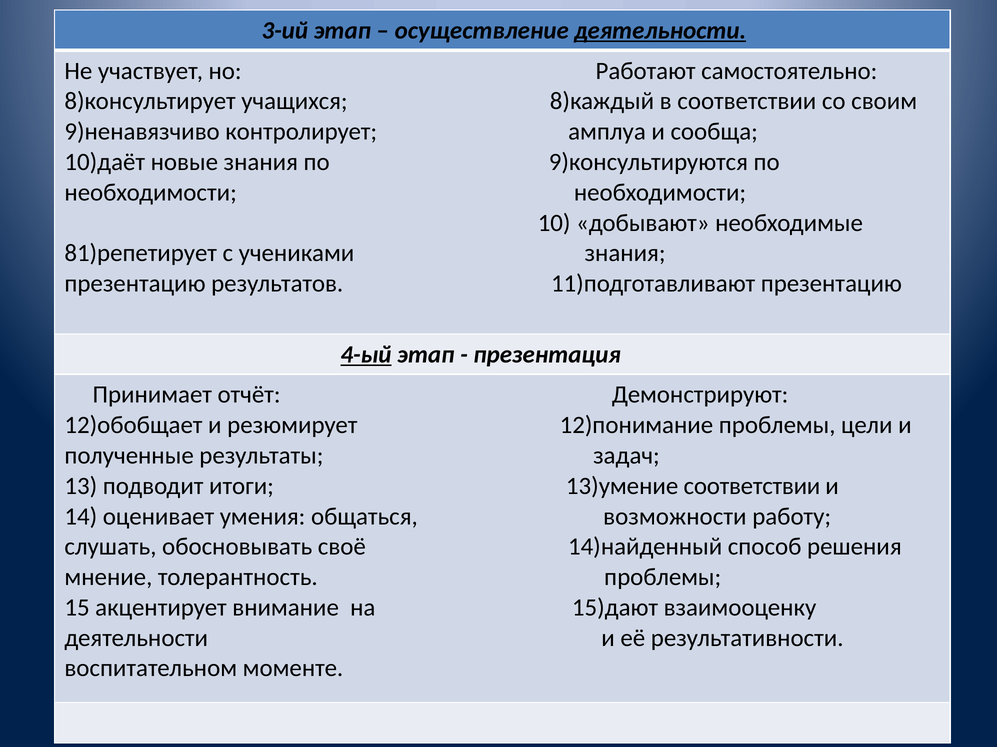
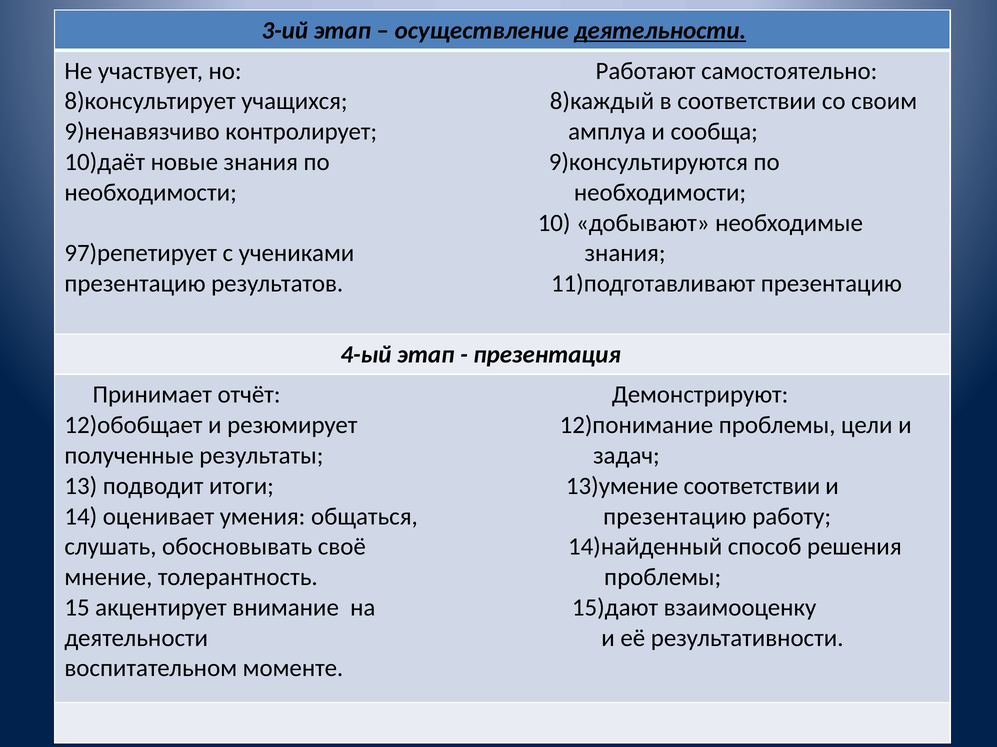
81)репетирует: 81)репетирует -> 97)репетирует (141, 253)
4-ый underline: present -> none (366, 355)
общаться возможности: возможности -> презентацию (675, 517)
